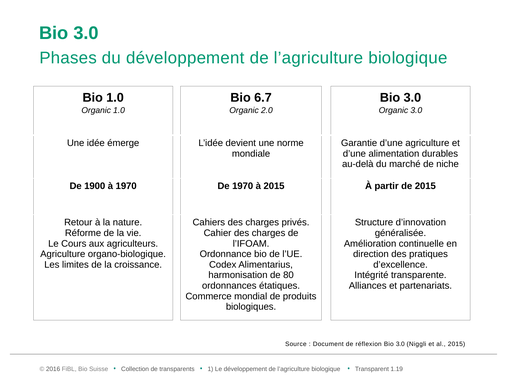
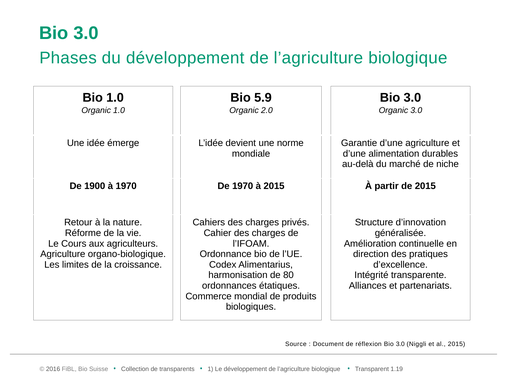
6.7: 6.7 -> 5.9 (263, 97)
